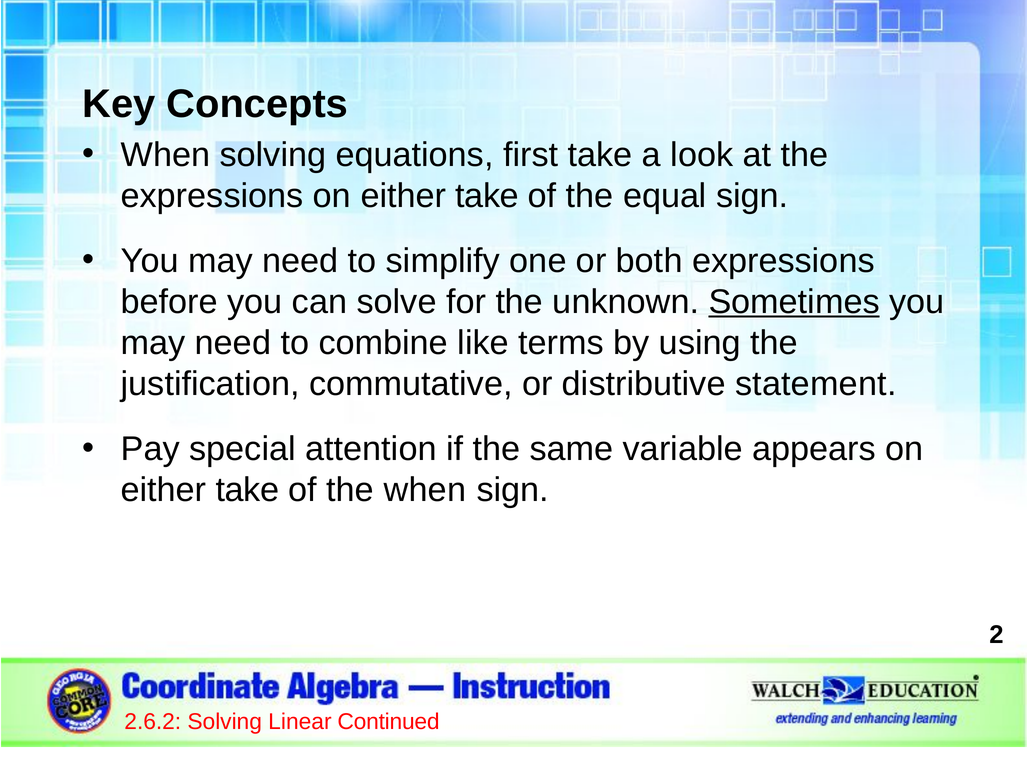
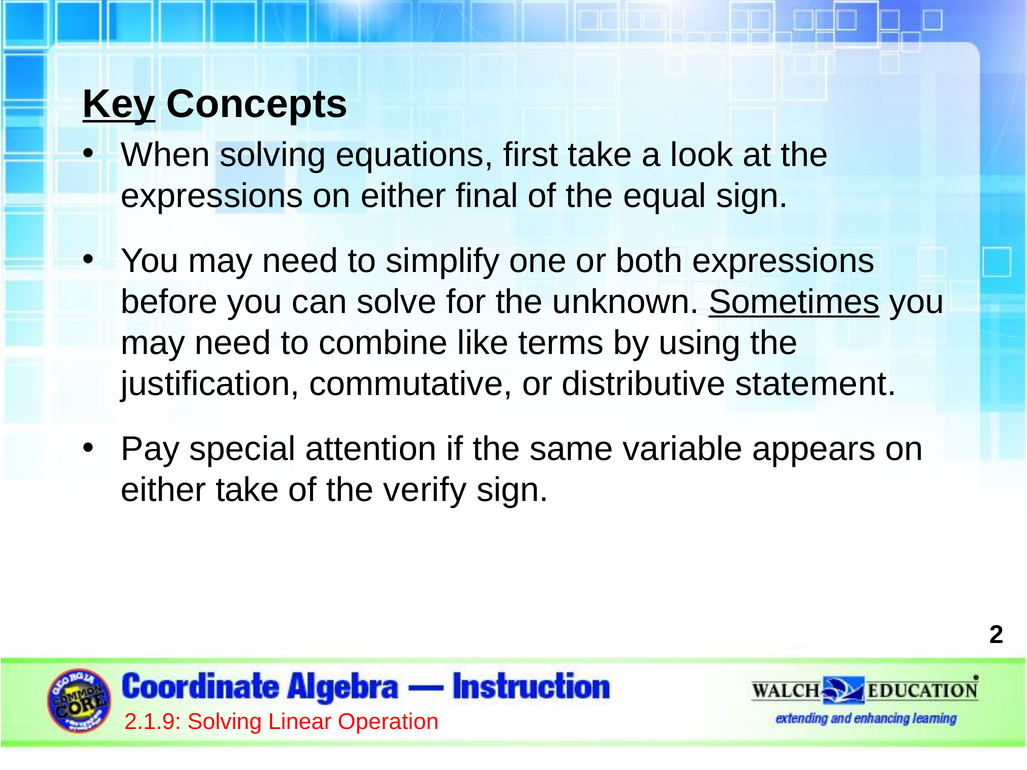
Key underline: none -> present (119, 104)
expressions on either take: take -> final (487, 196)
the when: when -> verify (425, 490)
2.6.2: 2.6.2 -> 2.1.9 (153, 722)
Continued: Continued -> Operation (388, 722)
